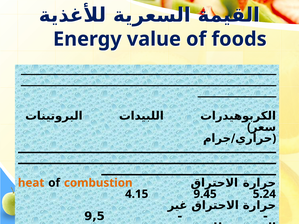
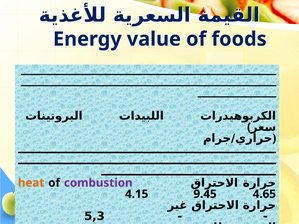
combustion colour: orange -> purple (98, 183)
5.24: 5.24 -> 4.65 (264, 194)
9,5: 9,5 -> 5,3 (95, 217)
